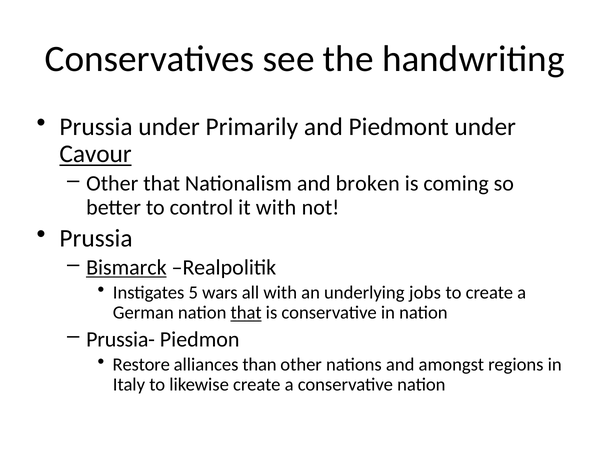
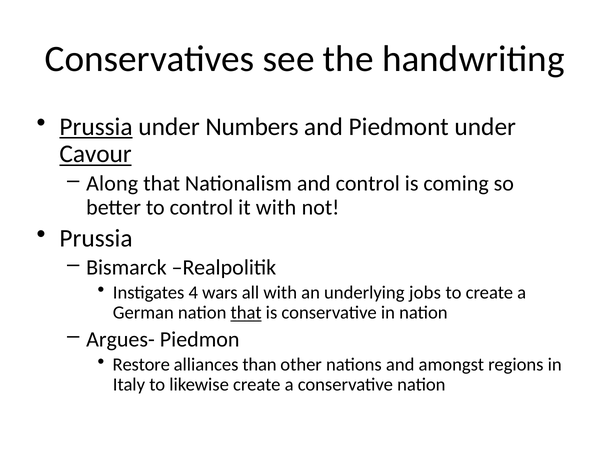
Prussia underline: none -> present (96, 127)
Primarily: Primarily -> Numbers (252, 127)
Other: Other -> Along (112, 184)
and broken: broken -> control (368, 184)
Bismarck underline: present -> none (126, 268)
5: 5 -> 4 (193, 293)
Prussia-: Prussia- -> Argues- (120, 340)
